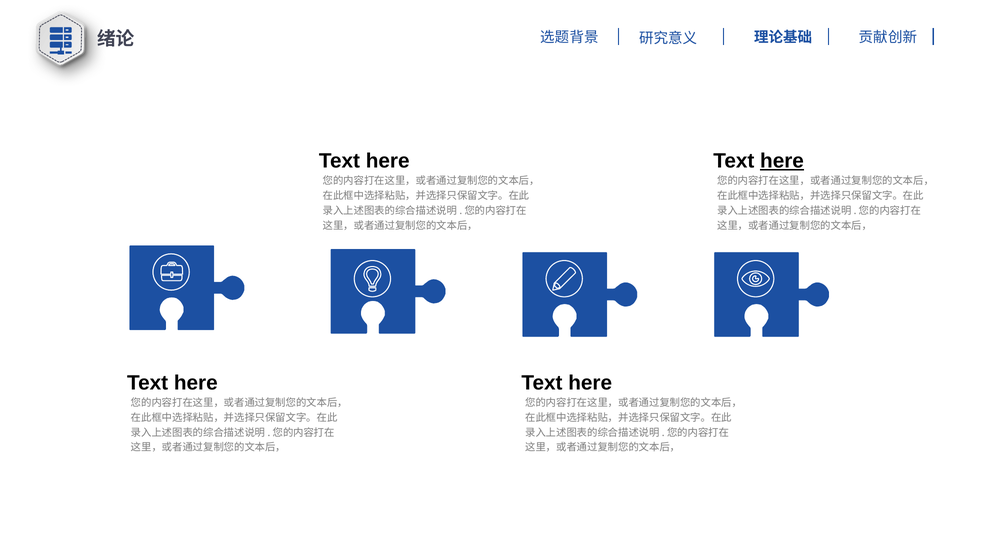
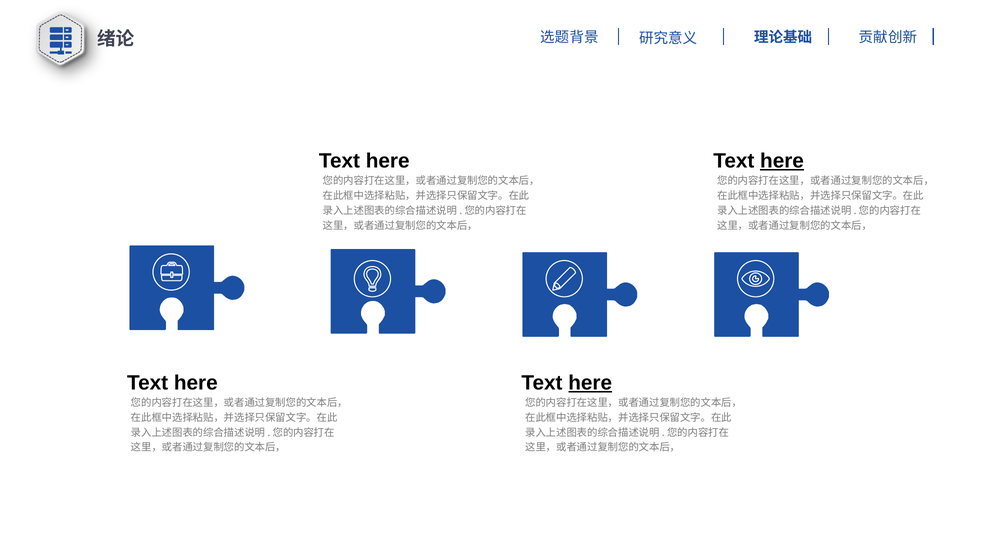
here underline: none -> present (590, 383)
